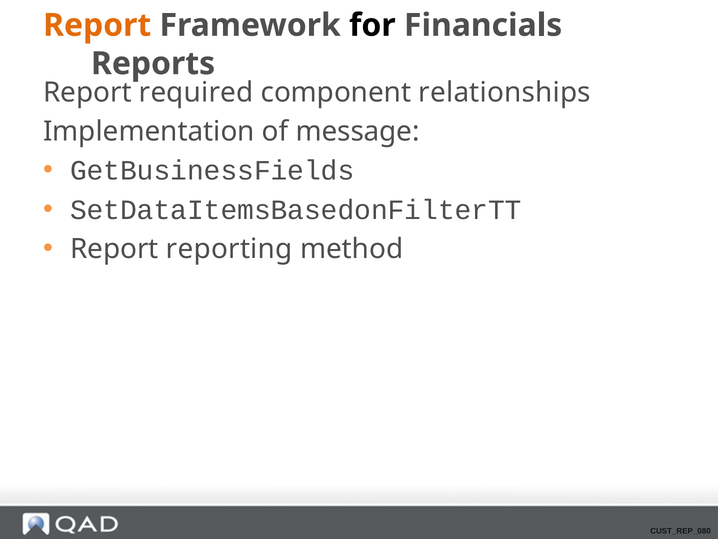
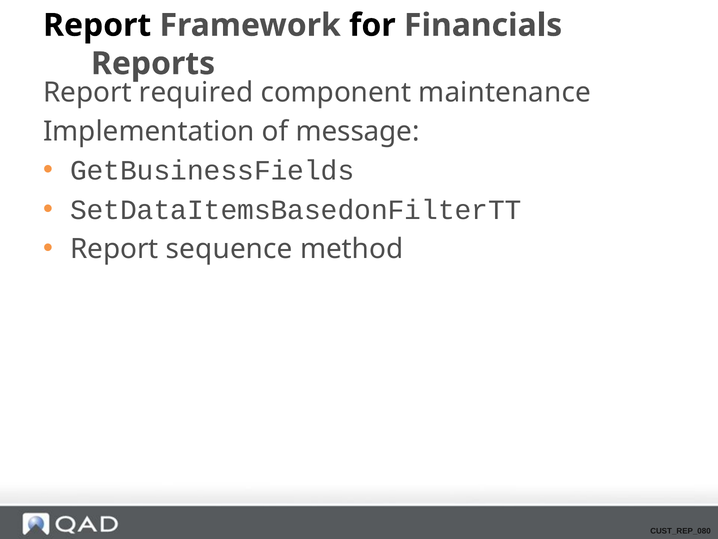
Report colour: orange -> black (97, 25)
relationships: relationships -> maintenance (505, 92)
reporting: reporting -> sequence (229, 249)
